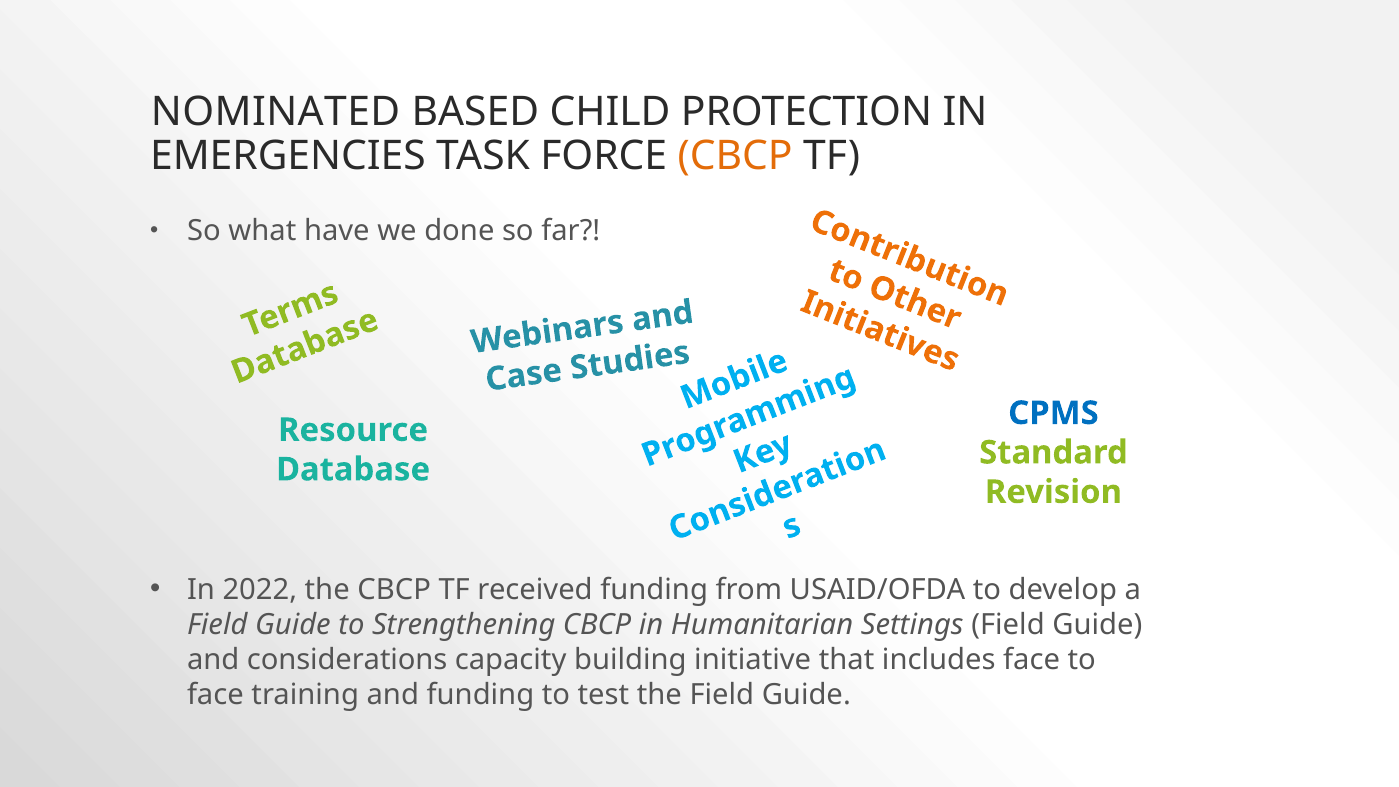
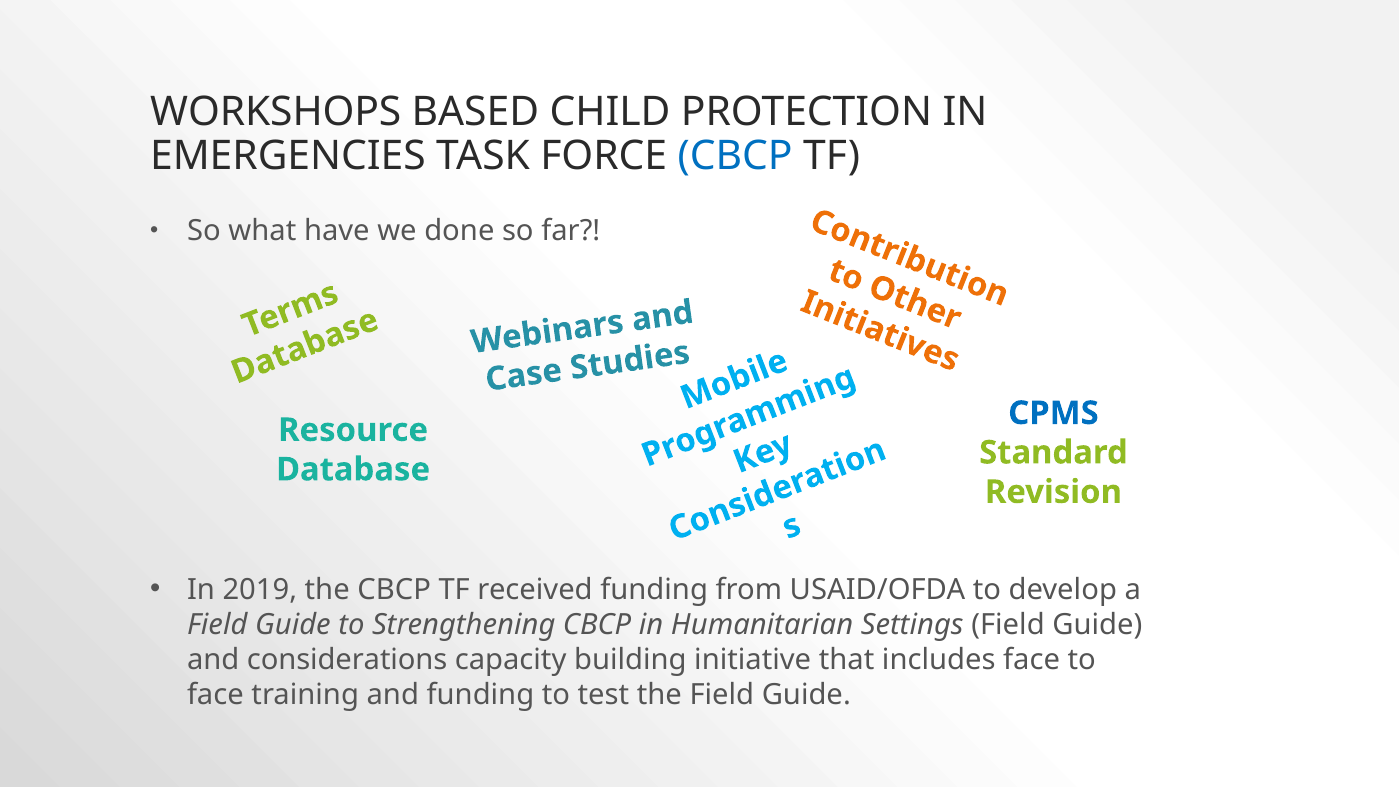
NOMINATED: NOMINATED -> WORKSHOPS (276, 112)
CBCP colour: orange -> blue (735, 156)
2022: 2022 -> 2019 (260, 590)
